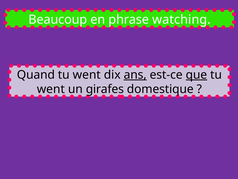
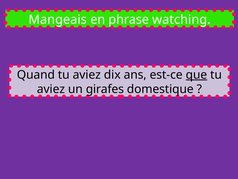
Beaucoup: Beaucoup -> Mangeais (58, 20)
Quand tu went: went -> aviez (87, 75)
ans underline: present -> none (135, 75)
went: went -> aviez (51, 89)
